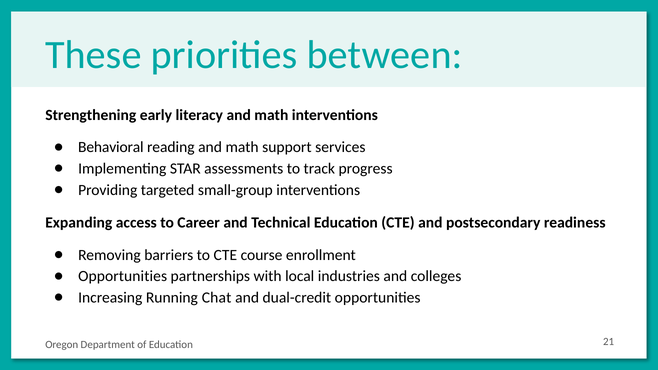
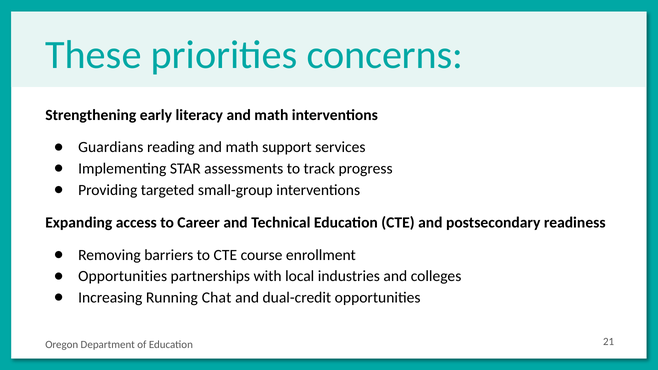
between: between -> concerns (385, 55)
Behavioral: Behavioral -> Guardians (111, 147)
